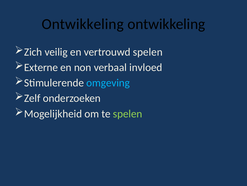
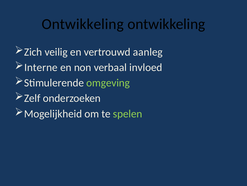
vertrouwd spelen: spelen -> aanleg (148, 52)
Externe: Externe -> Interne (41, 67)
omgeving colour: light blue -> light green (108, 83)
